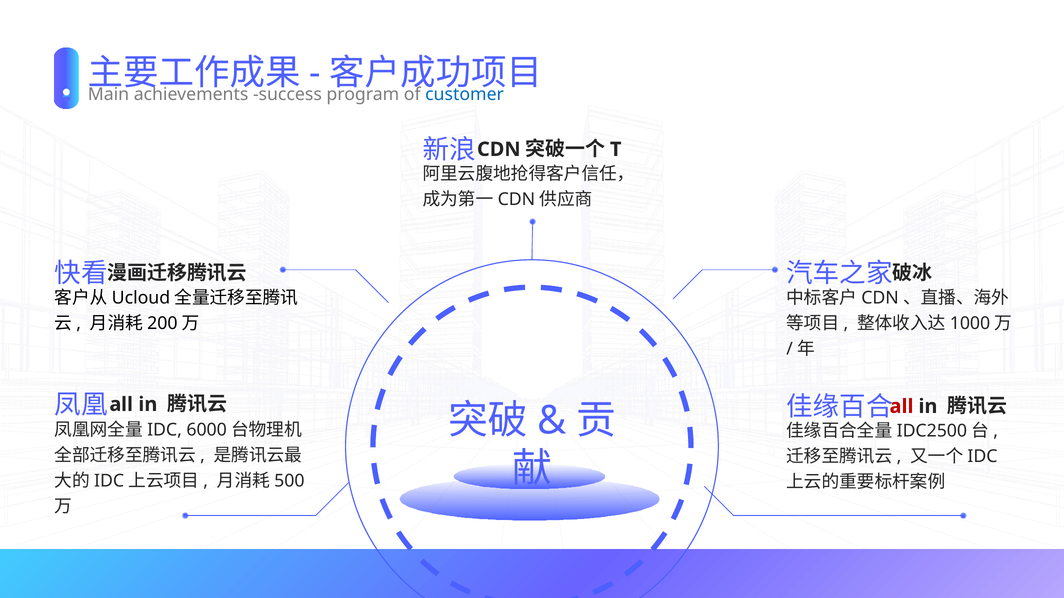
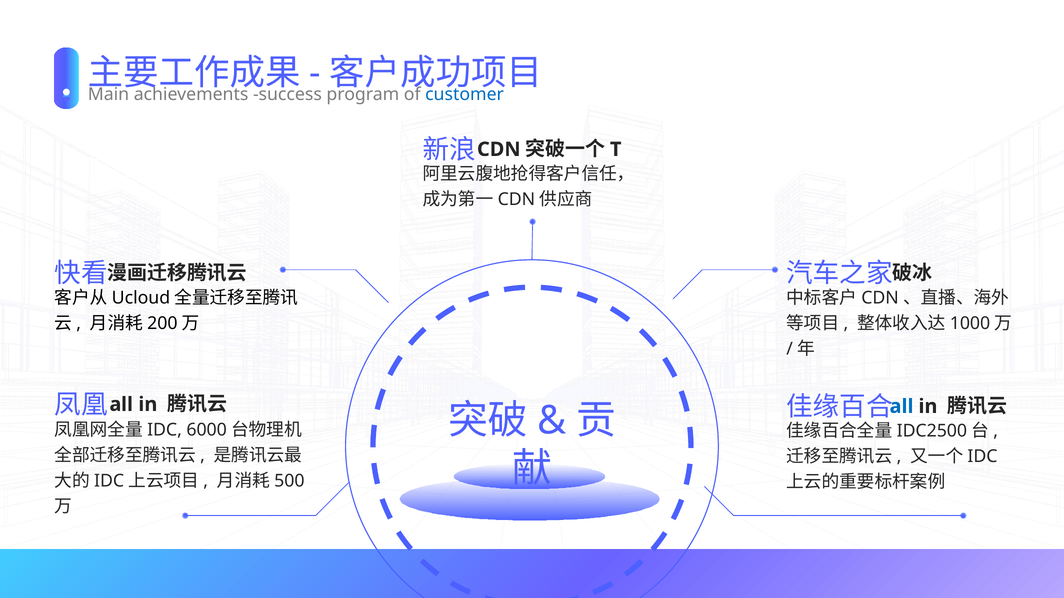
all colour: red -> blue (901, 407)
